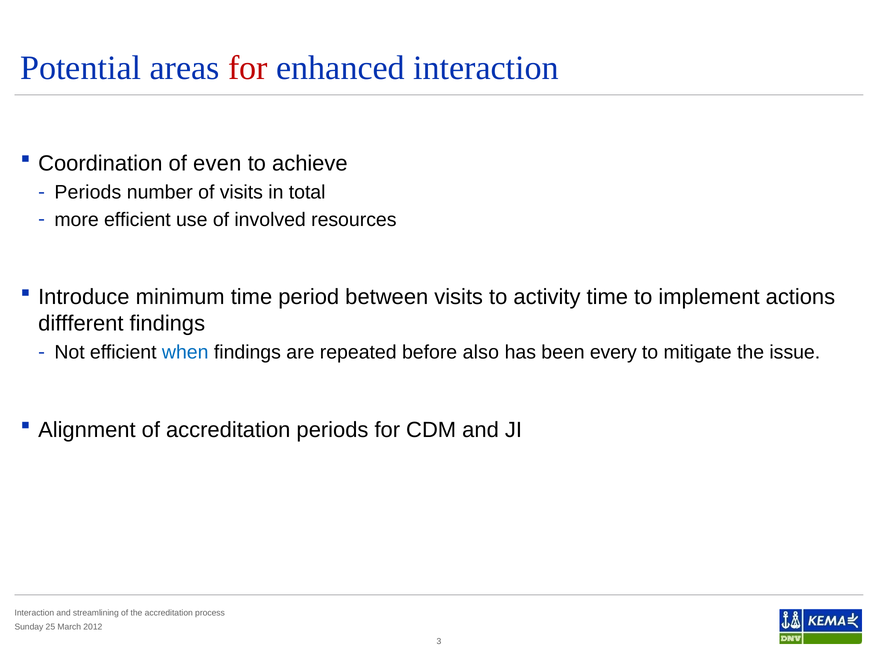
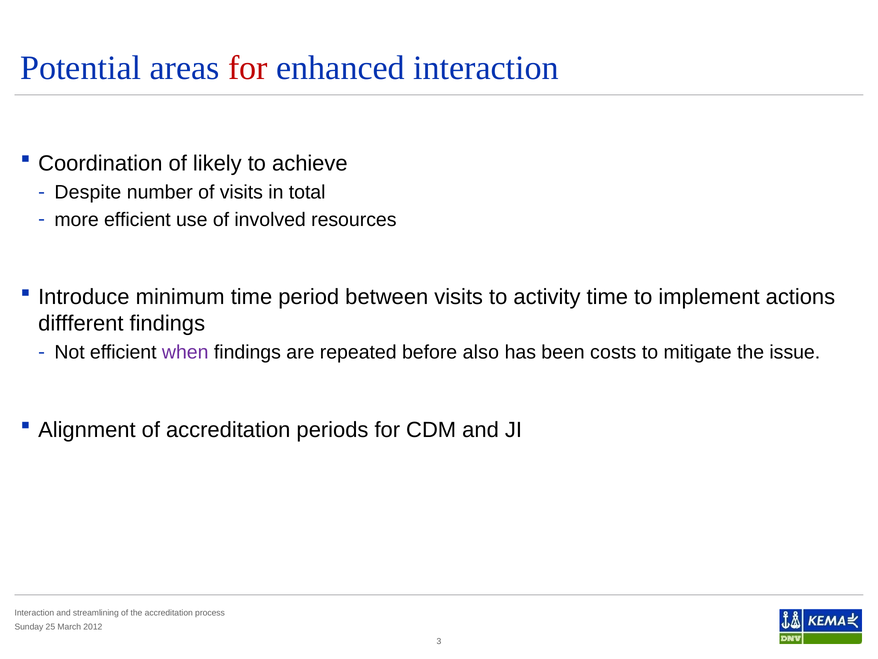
even: even -> likely (217, 163)
Periods: Periods -> Despite (88, 192)
when colour: blue -> purple (185, 352)
every: every -> costs (613, 352)
